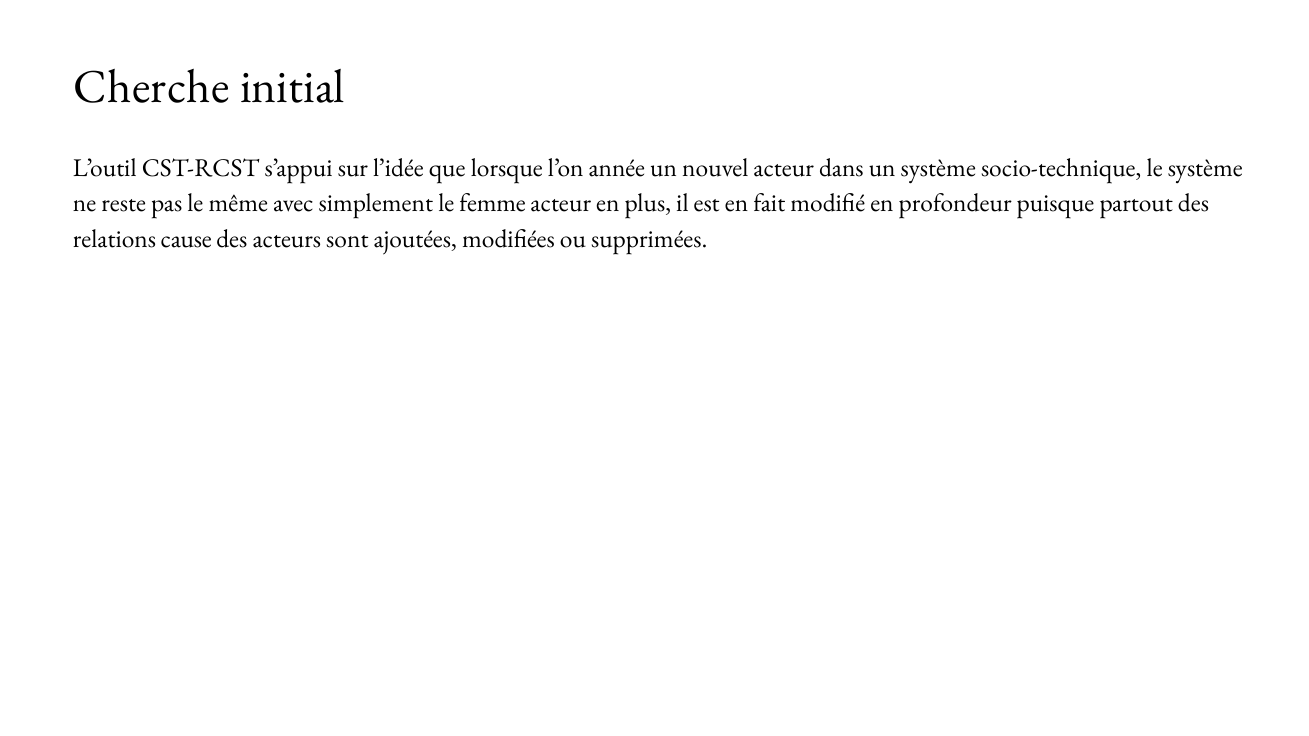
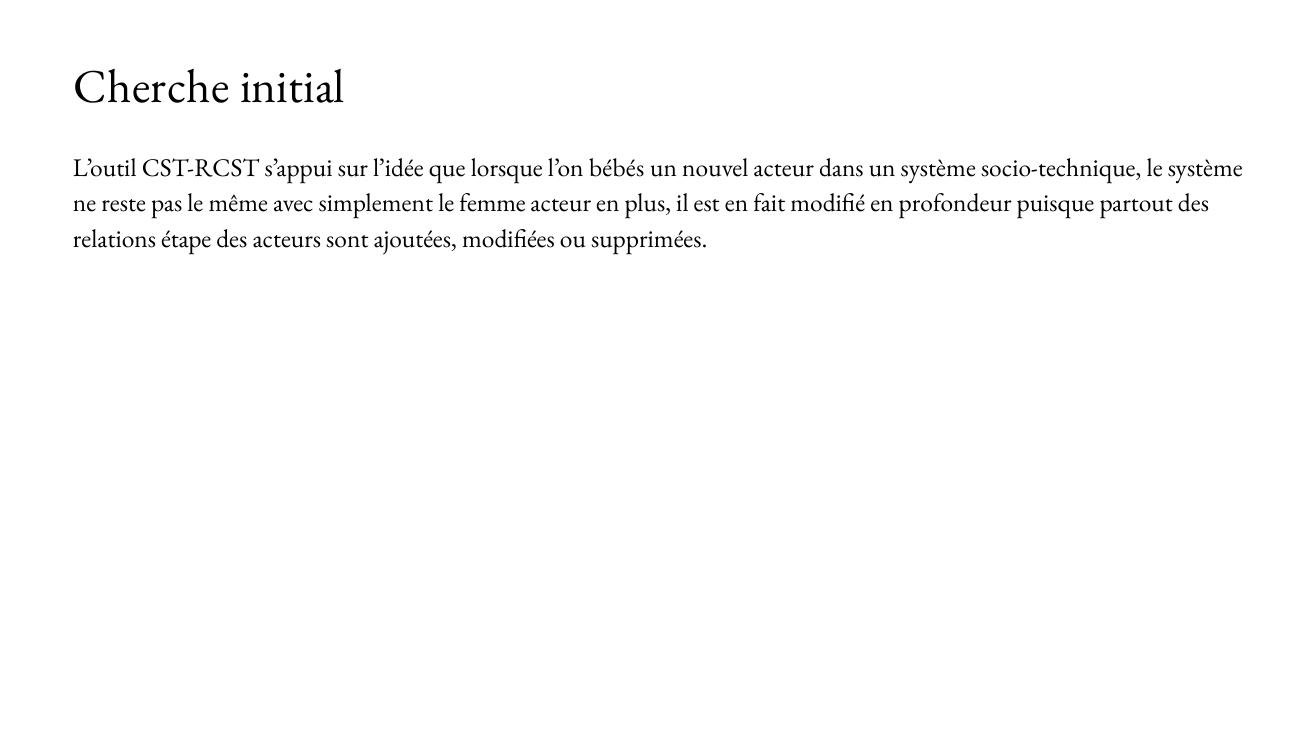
année: année -> bébés (617, 168)
cause: cause -> étape (186, 239)
